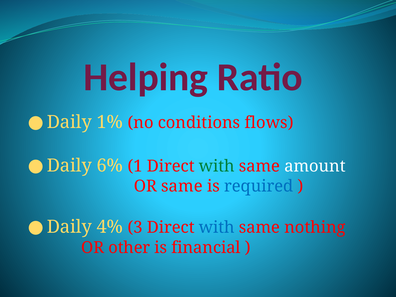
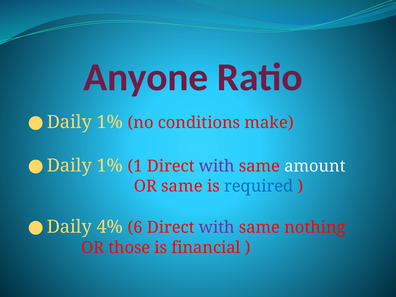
Helping: Helping -> Anyone (146, 77)
flows: flows -> make (269, 123)
6%: 6% -> 1% (110, 166)
with colour: green -> purple (217, 166)
3: 3 -> 6 (135, 228)
with colour: blue -> purple (217, 228)
other: other -> those (129, 248)
